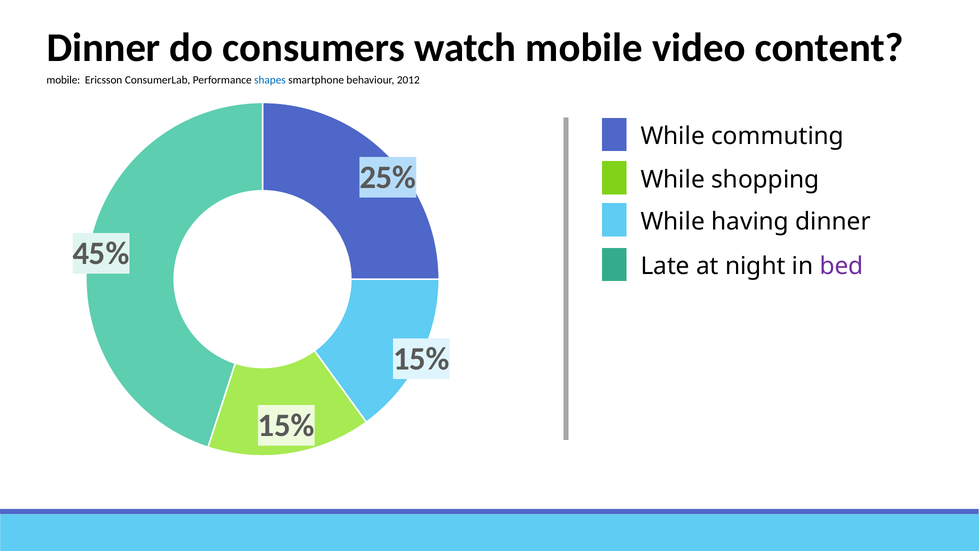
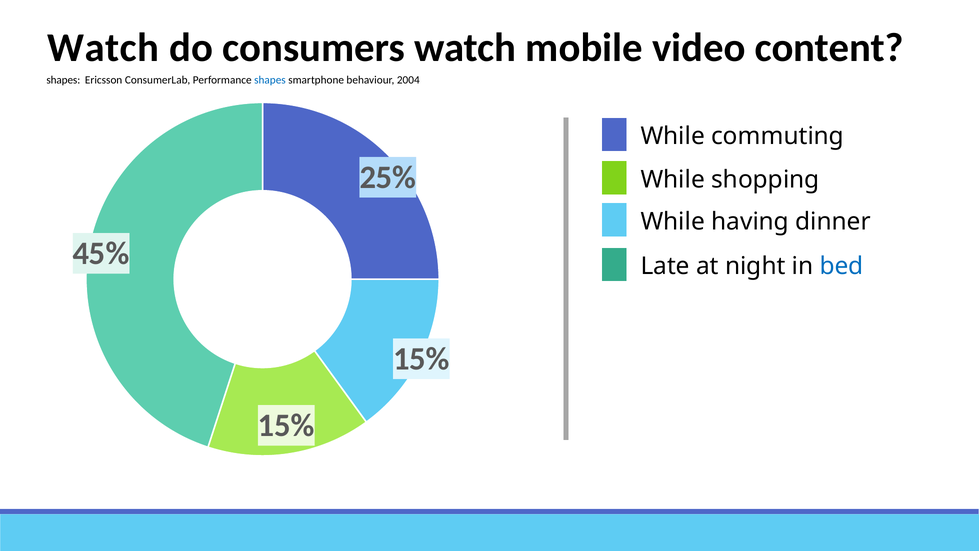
Dinner: Dinner -> Watch (103, 48)
mobile: mobile -> shapes (63, 80)
2012: 2012 -> 2004 (408, 80)
bed colour: purple -> blue (842, 266)
